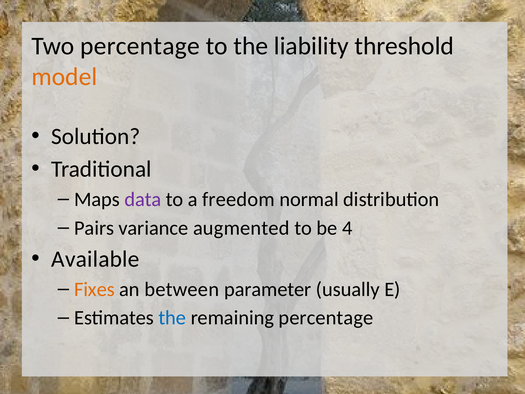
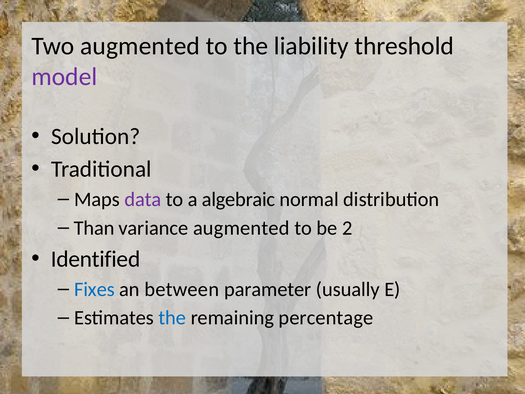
Two percentage: percentage -> augmented (140, 46)
model colour: orange -> purple (64, 77)
freedom: freedom -> algebraic (239, 199)
Pairs: Pairs -> Than (94, 228)
4: 4 -> 2 (347, 228)
Available: Available -> Identified (96, 259)
Fixes colour: orange -> blue (94, 289)
